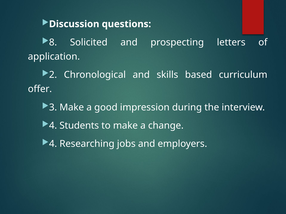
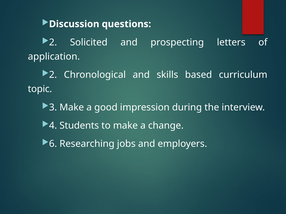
8: 8 -> 2 (53, 42)
offer: offer -> topic (40, 89)
4: 4 -> 6 (53, 144)
